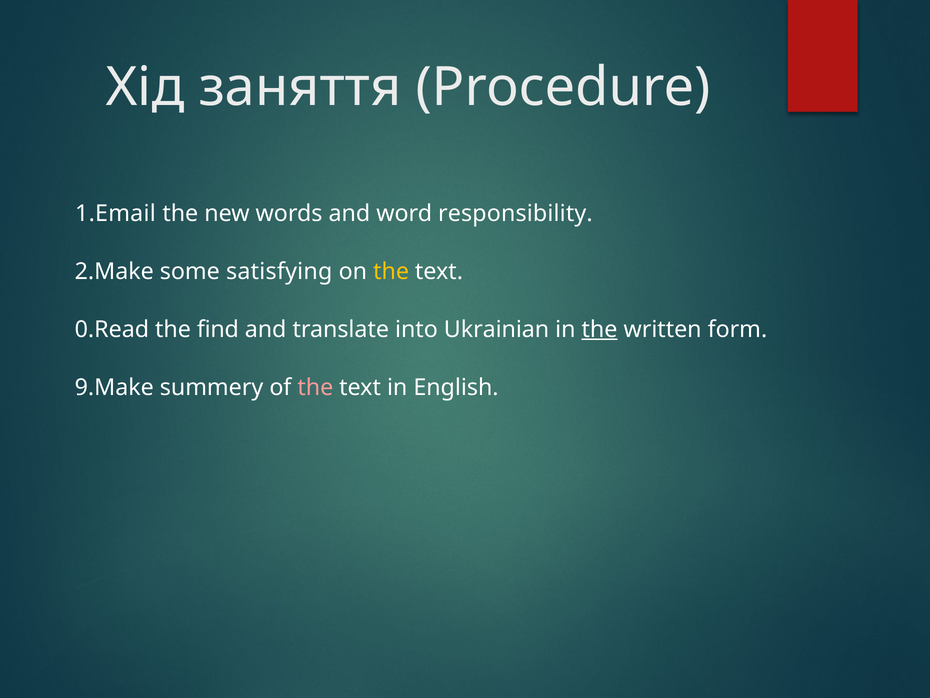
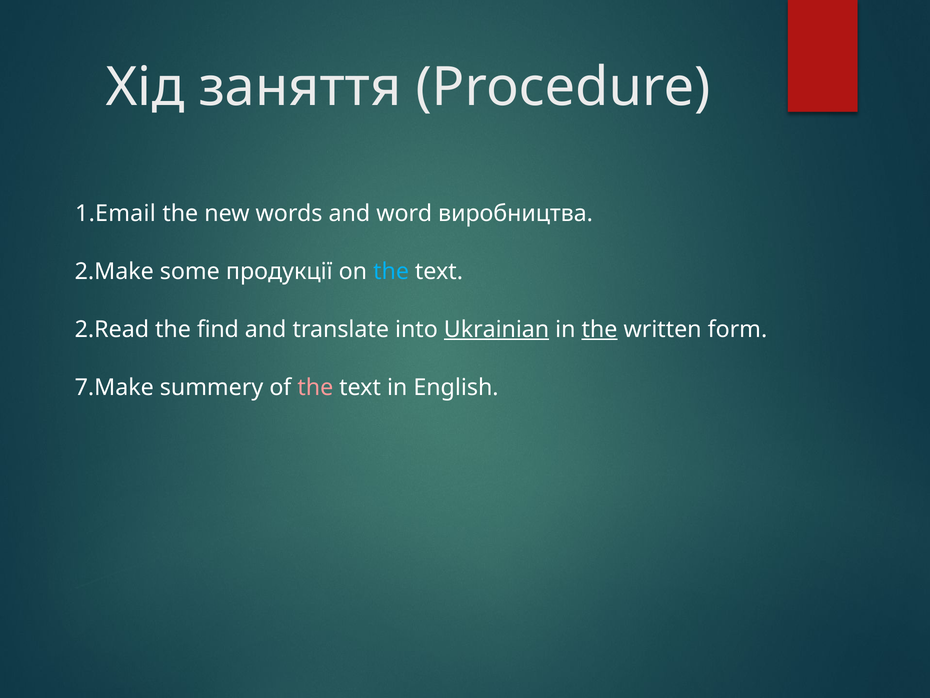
responsibility: responsibility -> виробництва (515, 213)
satisfying: satisfying -> продукції (279, 271)
the colour: yellow -> light blue (391, 271)
0.Read: 0.Read -> 2.Read (112, 329)
Ukrainian underline: none -> present (497, 329)
9.Make: 9.Make -> 7.Make (114, 387)
